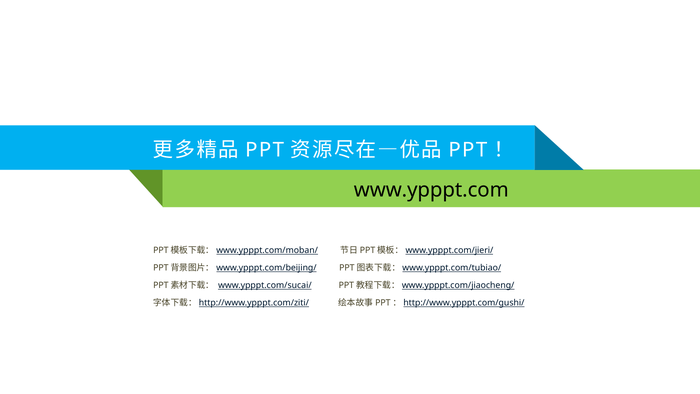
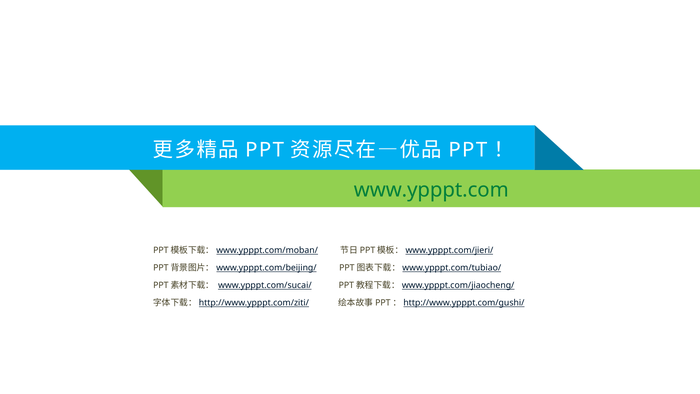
www.ypppt.com colour: black -> green (431, 190)
